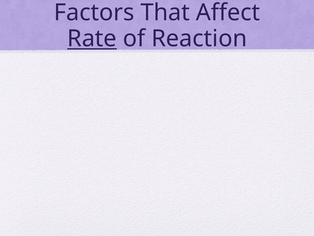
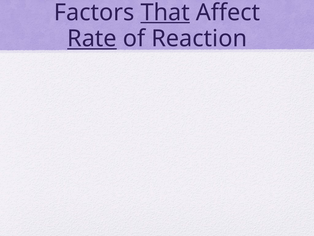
That underline: none -> present (165, 12)
